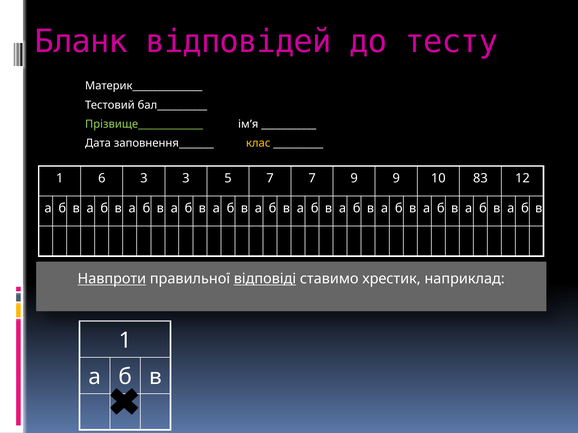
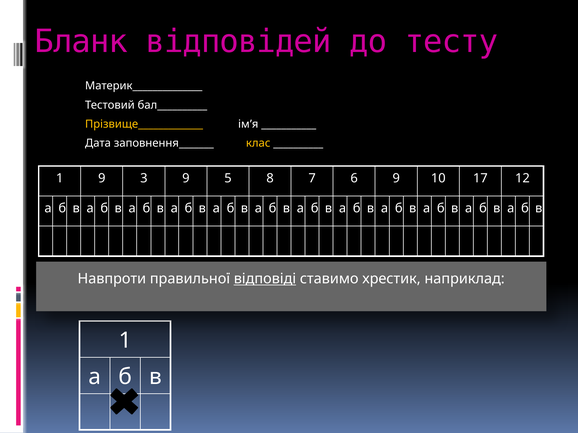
Прізвище_____________ colour: light green -> yellow (144, 124)
1 6: 6 -> 9 (102, 179)
3 3: 3 -> 9 (186, 179)
5 7: 7 -> 8 (270, 179)
7 9: 9 -> 6 (354, 179)
83: 83 -> 17 (480, 179)
Навпроти underline: present -> none (112, 279)
